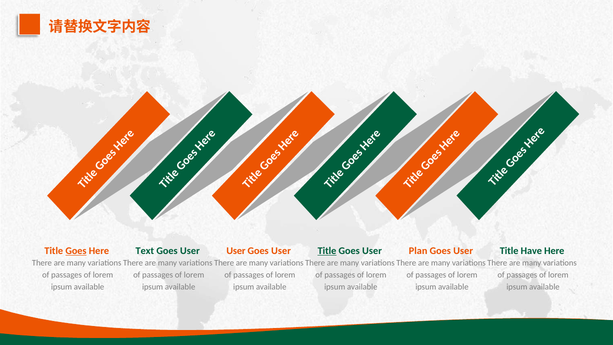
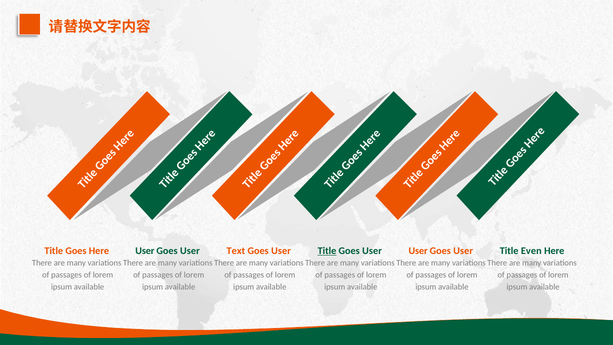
Goes underline: present -> none (76, 251)
Text: Text -> User (145, 251)
User: User -> Text (236, 251)
Plan: Plan -> User (418, 251)
Have: Have -> Even (531, 251)
